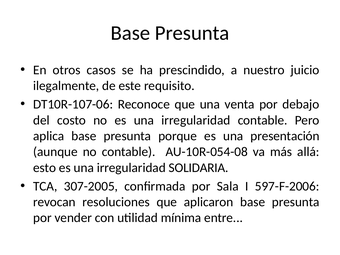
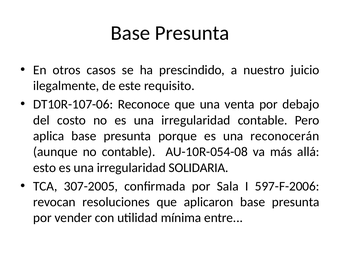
presentación: presentación -> reconocerán (285, 136)
